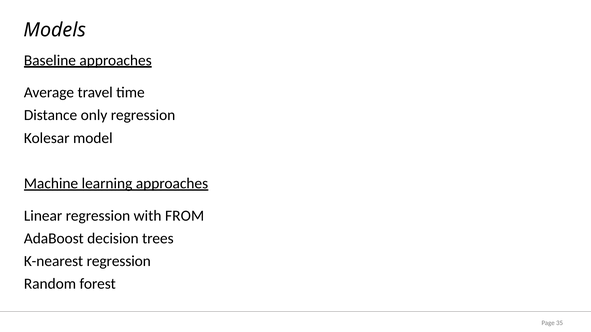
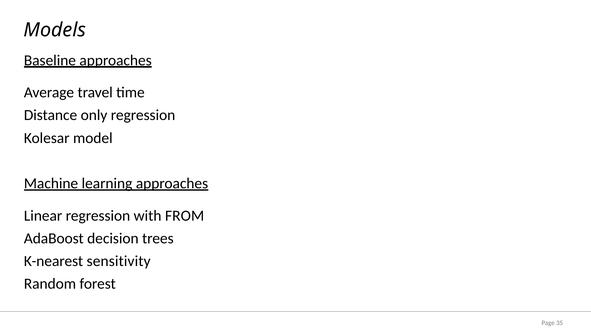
K-nearest regression: regression -> sensitivity (119, 261)
